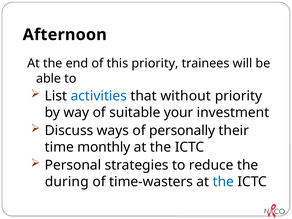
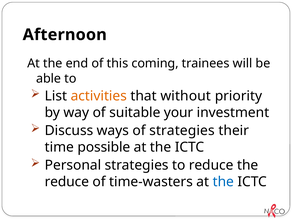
this priority: priority -> coming (155, 63)
activities colour: blue -> orange (99, 96)
of personally: personally -> strategies (182, 131)
monthly: monthly -> possible (104, 147)
during: during -> reduce (67, 182)
